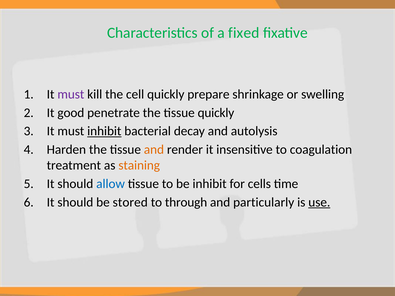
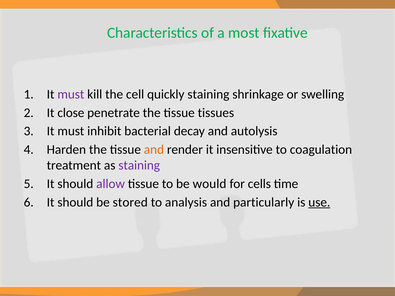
fixed: fixed -> most (244, 33)
quickly prepare: prepare -> staining (208, 94)
good: good -> close (71, 113)
tissue quickly: quickly -> tissues (216, 113)
inhibit underline: present -> none (104, 131)
staining colour: orange -> purple (139, 165)
allow colour: blue -> purple (111, 184)
be inhibit: inhibit -> would (210, 184)
through: through -> analysis (186, 202)
